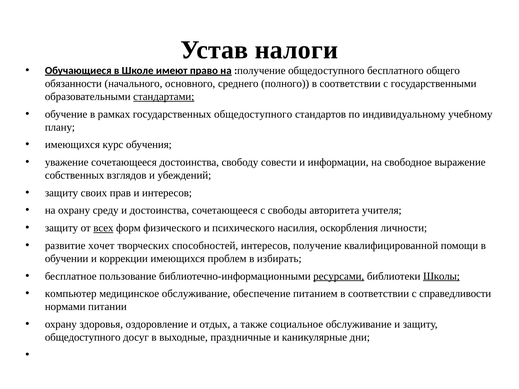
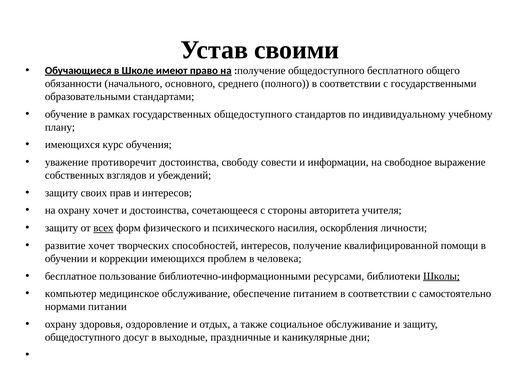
налоги: налоги -> своими (297, 50)
стандартами underline: present -> none (164, 97)
уважение сочетающееся: сочетающееся -> противоречит (124, 162)
охрану среду: среду -> хочет (106, 211)
свободы: свободы -> стороны (287, 211)
избирать: избирать -> человека (279, 259)
ресурсами underline: present -> none (339, 276)
справедливости: справедливости -> самостоятельно (455, 294)
